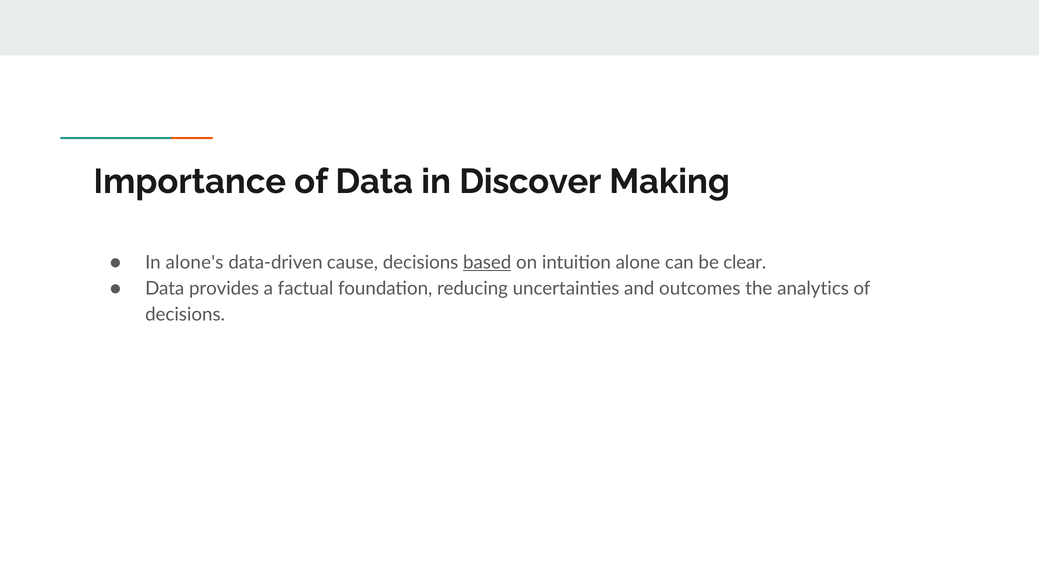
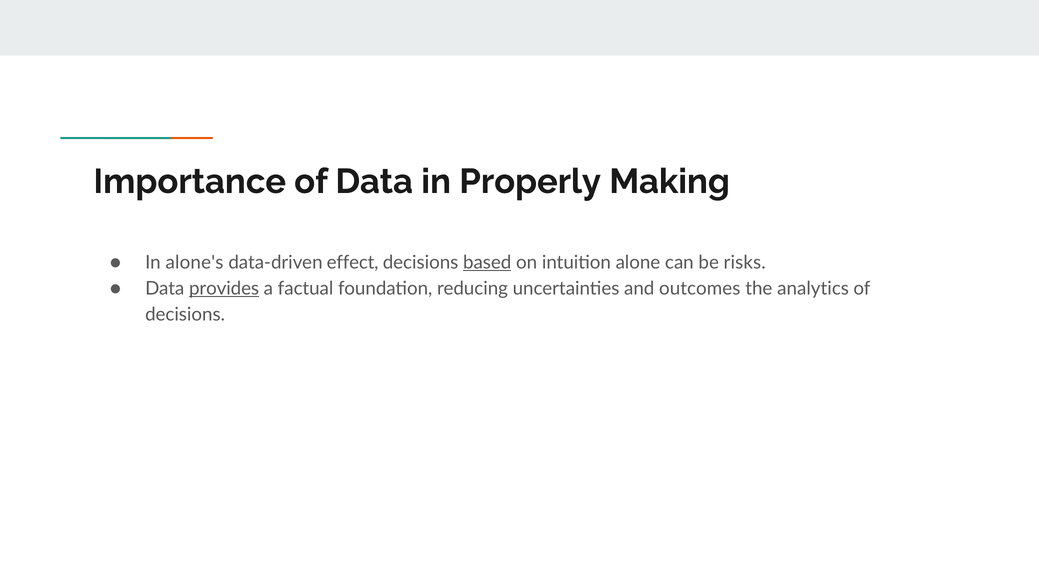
Discover: Discover -> Properly (530, 181)
cause: cause -> effect (353, 262)
clear: clear -> risks (745, 262)
provides underline: none -> present (224, 288)
